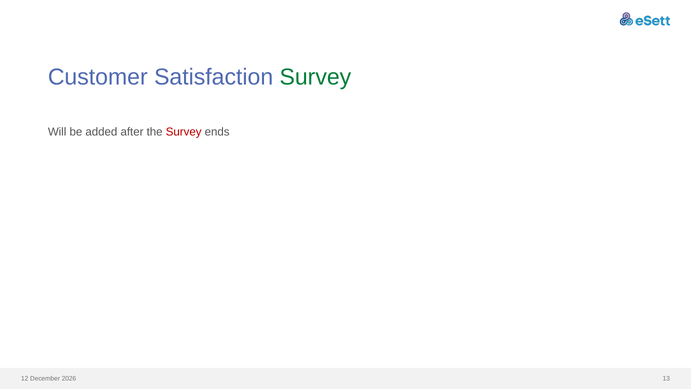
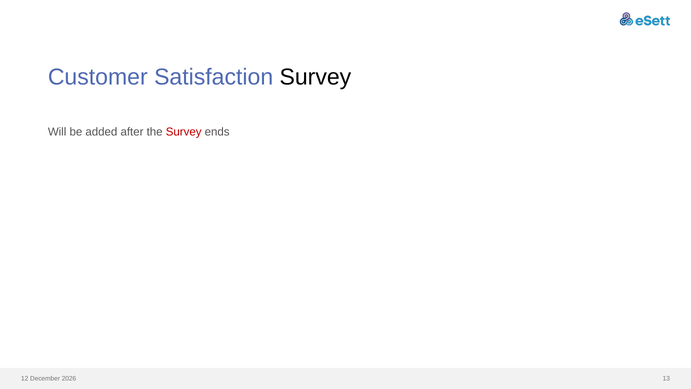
Survey colour: green -> black (315, 77)
